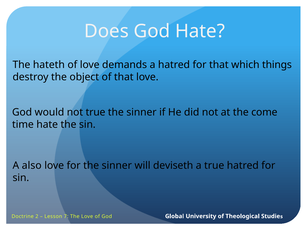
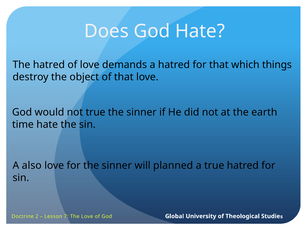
The hateth: hateth -> hatred (49, 65)
come: come -> earth (264, 112)
deviseth: deviseth -> planned (173, 166)
